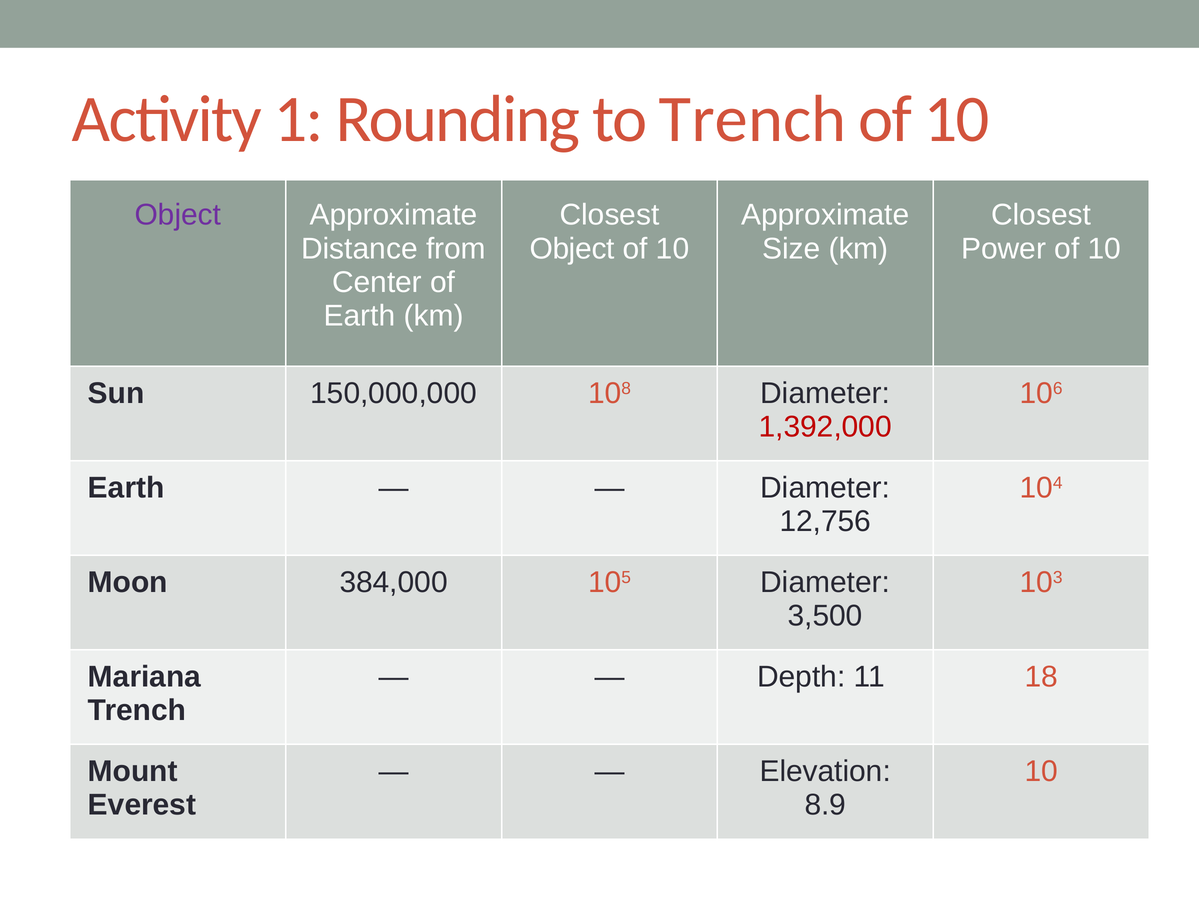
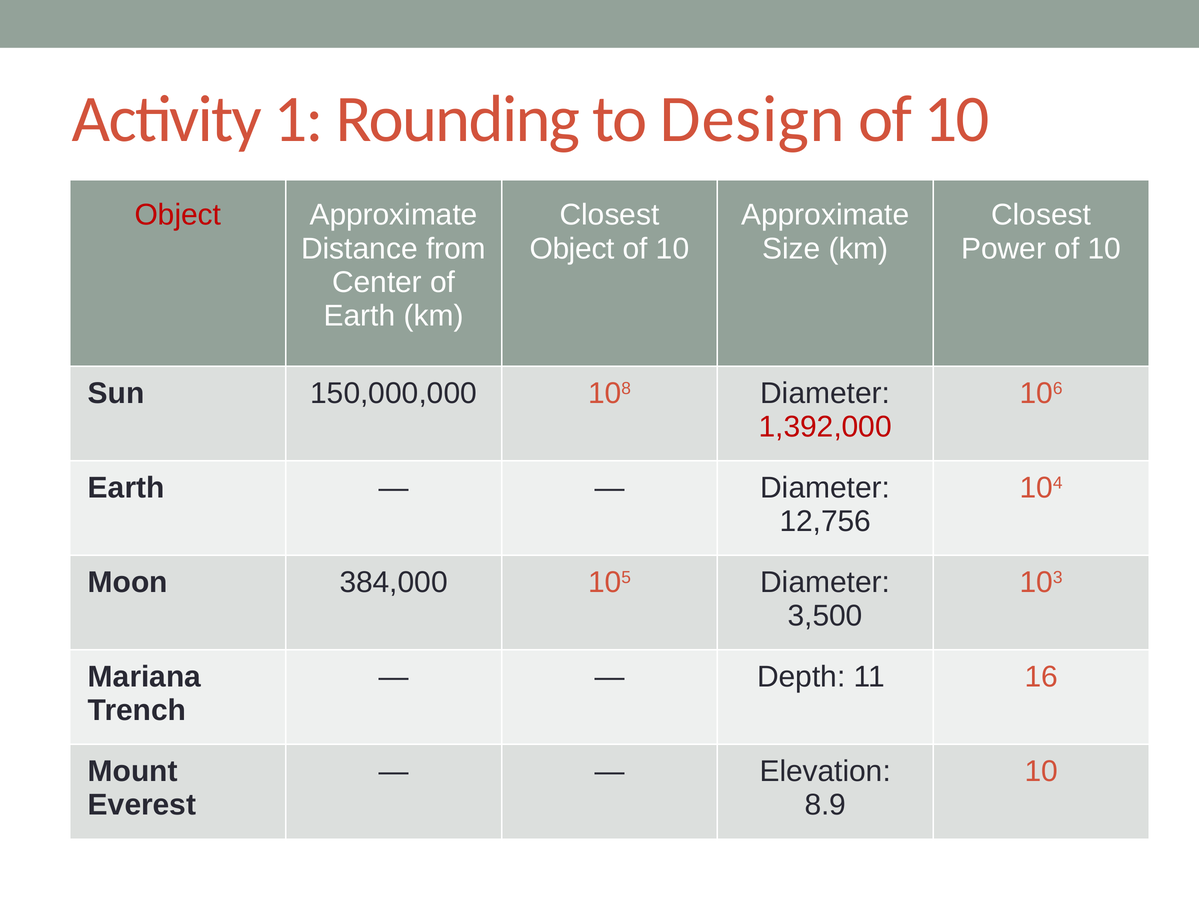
to Trench: Trench -> Design (752, 120)
Object colour: purple -> red (178, 215)
18: 18 -> 16 (1041, 677)
